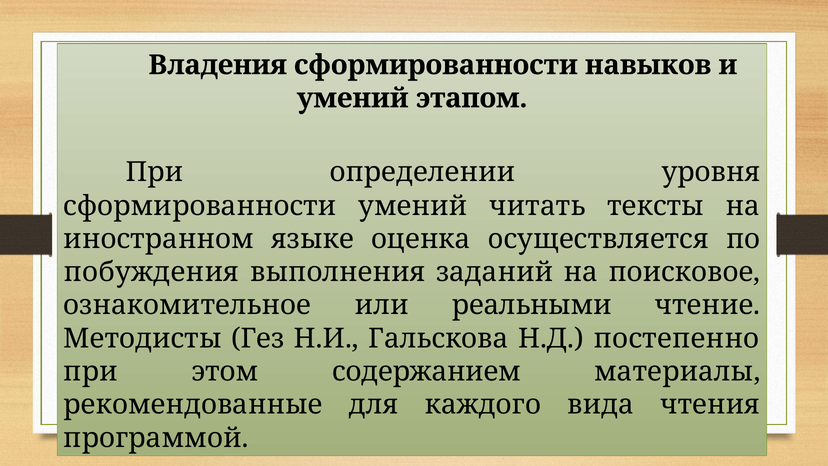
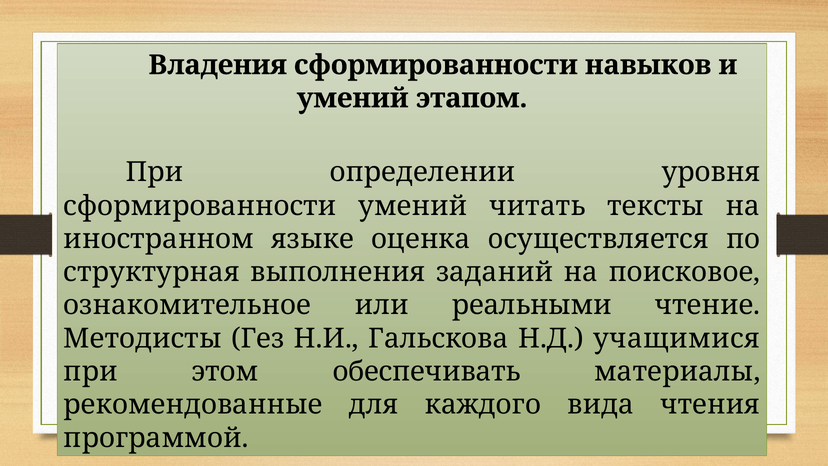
побуждения: побуждения -> структурная (152, 272)
постепенно: постепенно -> учащимися (677, 338)
содержанием: содержанием -> обеспечивать (427, 371)
